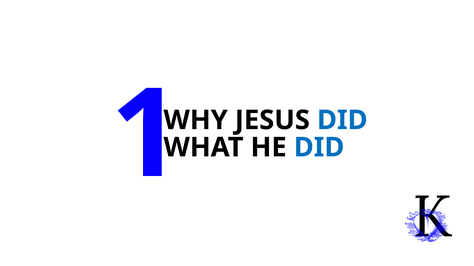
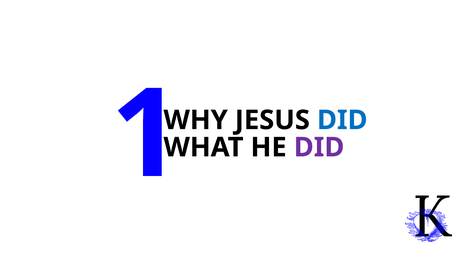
DID colour: blue -> purple (319, 148)
